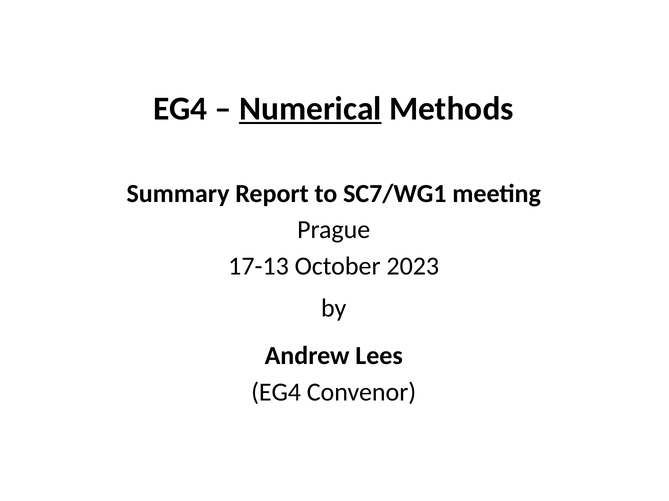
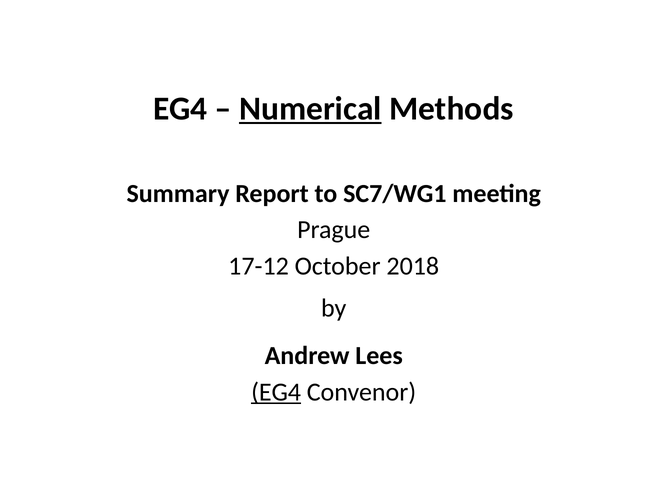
17-13: 17-13 -> 17-12 (259, 267)
2023: 2023 -> 2018 (413, 267)
EG4 underline: none -> present (276, 393)
